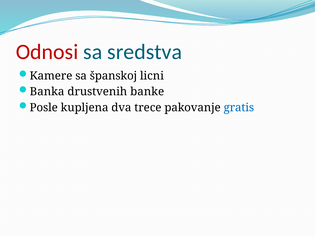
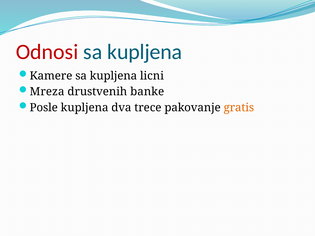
sredstva: sredstva -> kupljena (145, 52)
španskoj: španskoj -> kupljena (113, 76)
Banka: Banka -> Mreza (47, 92)
gratis colour: blue -> orange (239, 108)
